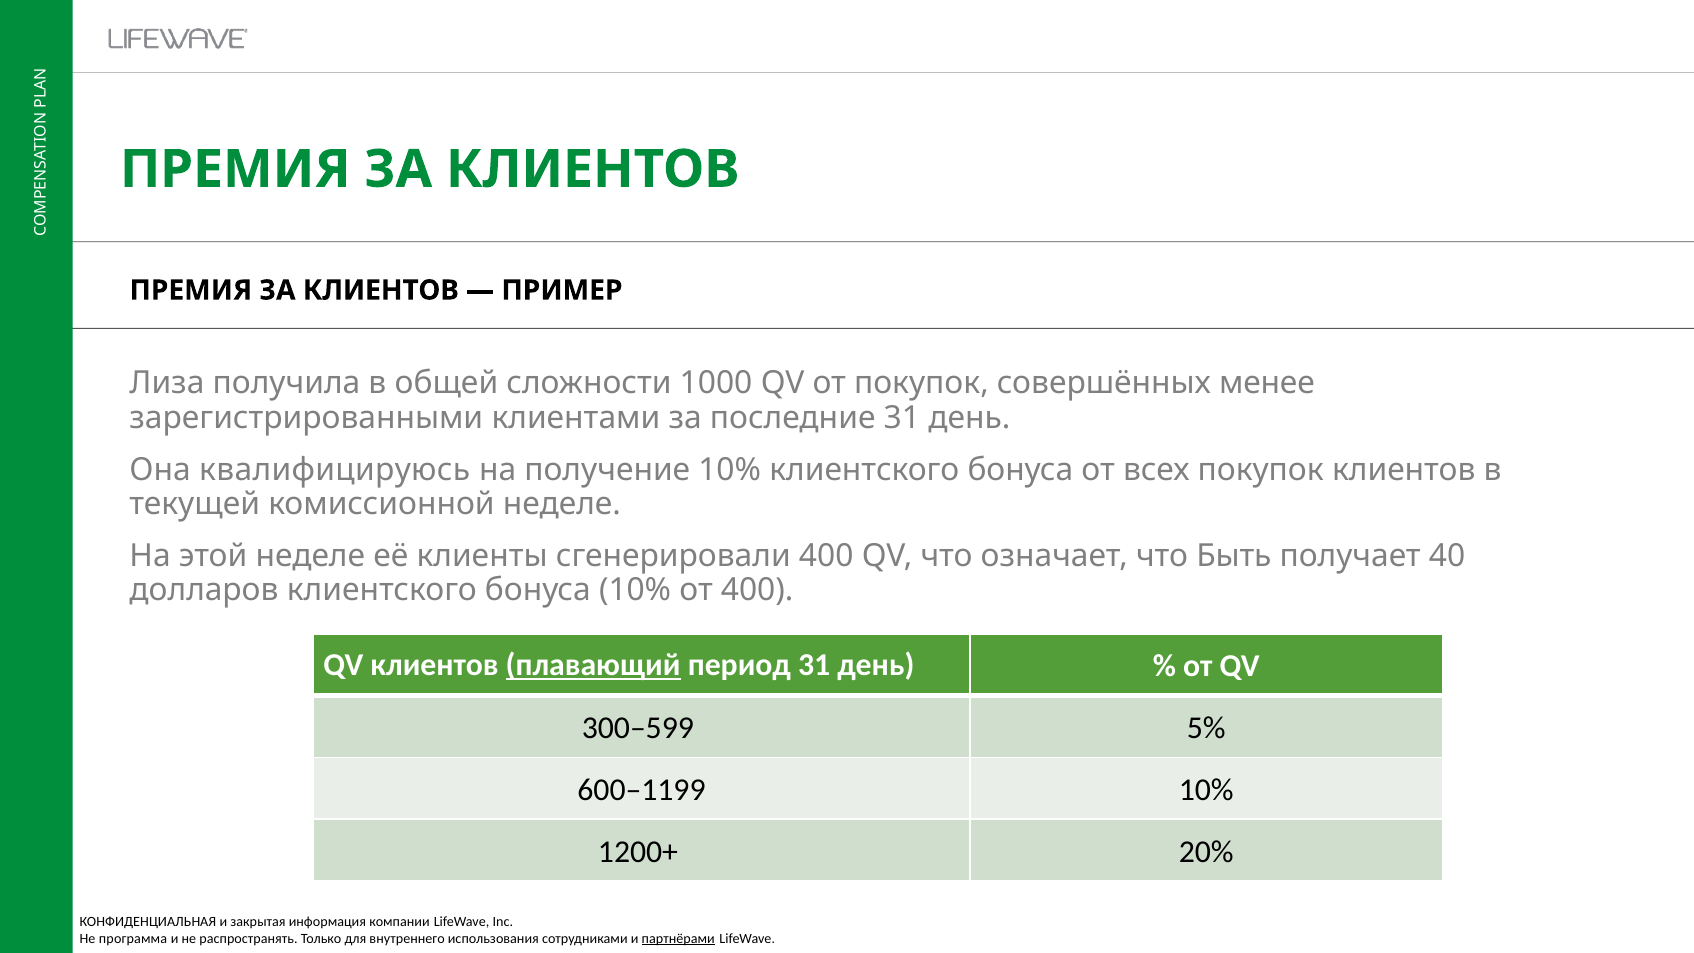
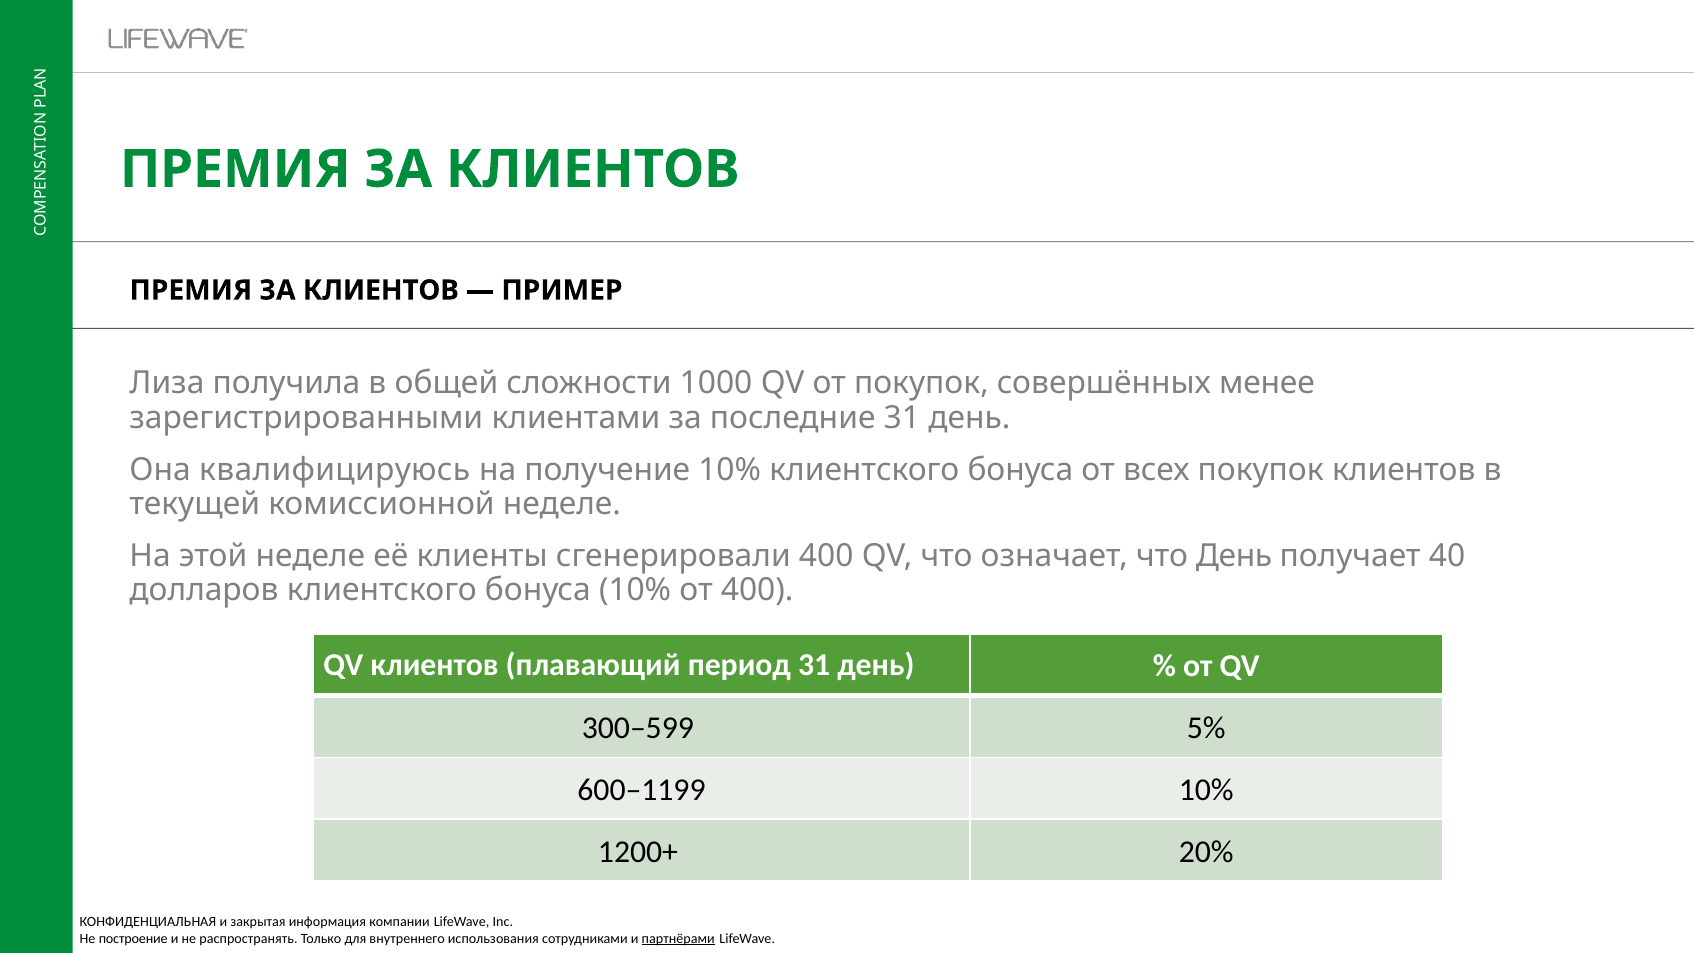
что Быть: Быть -> День (1234, 556)
плавающий underline: present -> none (593, 665)
программа: программа -> построение (133, 939)
